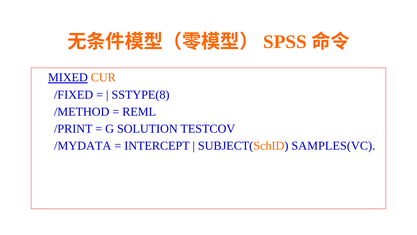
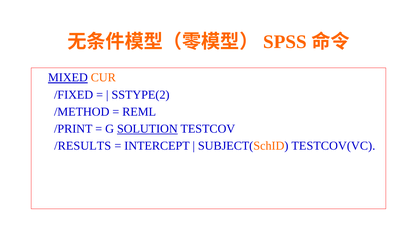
SSTYPE(8: SSTYPE(8 -> SSTYPE(2 (141, 94)
SOLUTION underline: none -> present (147, 129)
/MYDATA: /MYDATA -> /RESULTS (83, 146)
SAMPLES(VC: SAMPLES(VC -> TESTCOV(VC (333, 146)
